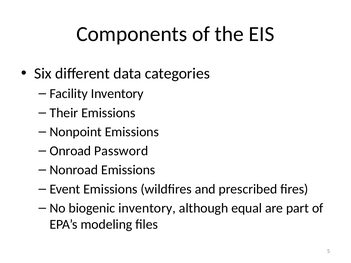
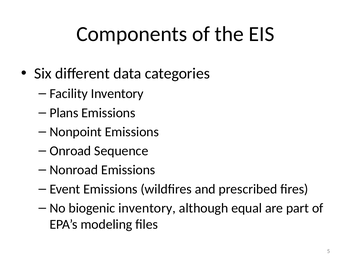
Their: Their -> Plans (64, 113)
Password: Password -> Sequence (121, 151)
